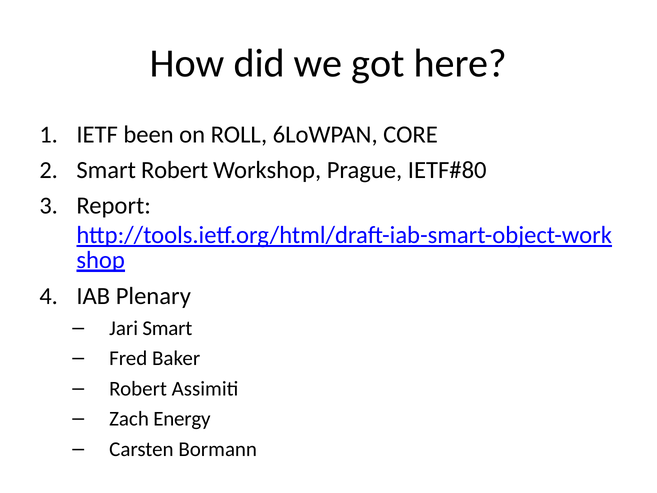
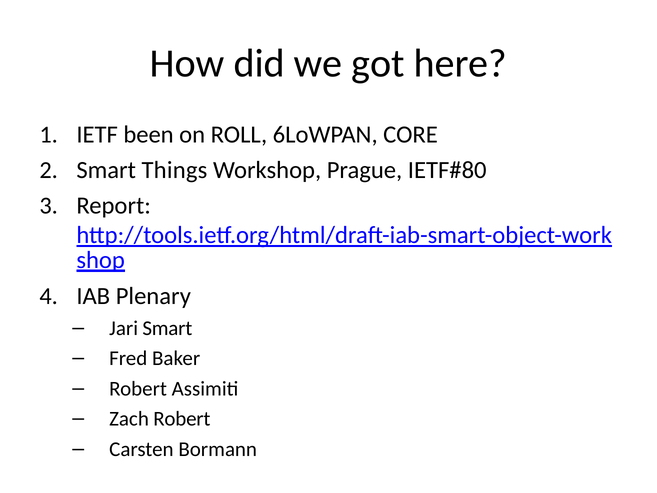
Smart Robert: Robert -> Things (174, 170)
Zach Energy: Energy -> Robert (182, 419)
